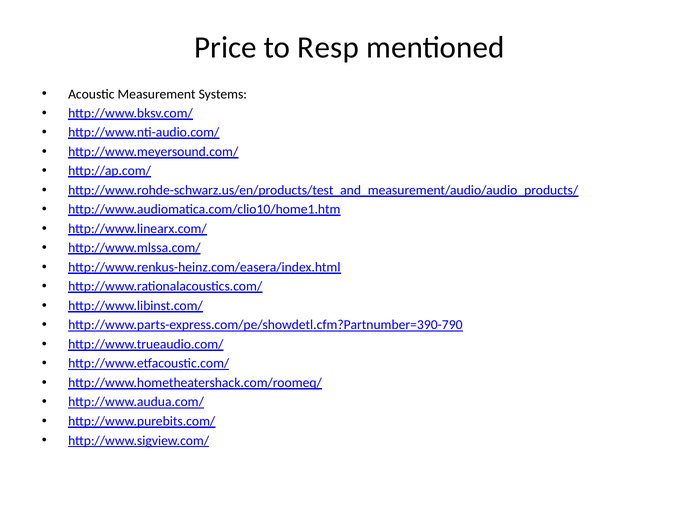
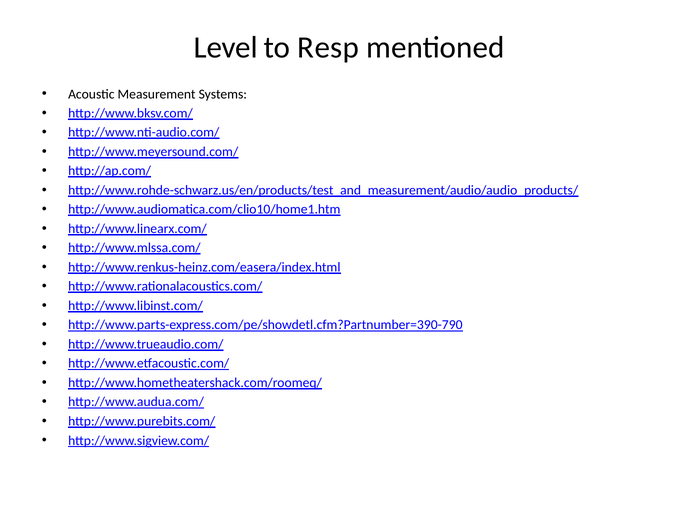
Price: Price -> Level (226, 48)
